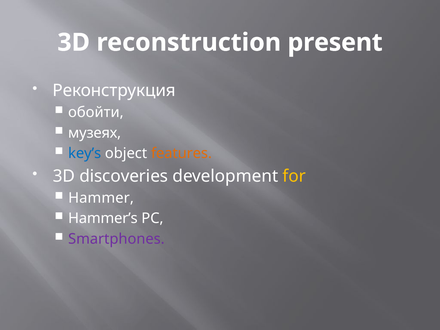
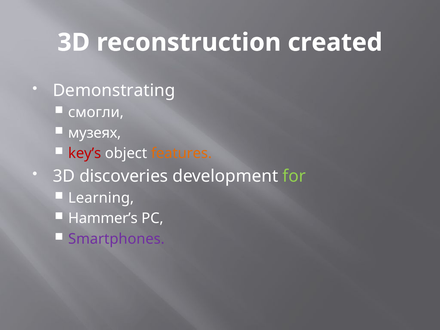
present: present -> created (335, 42)
Реконструкция: Реконструкция -> Demonstrating (114, 91)
обойти: обойти -> смогли (96, 112)
key’s colour: blue -> red (85, 153)
for colour: yellow -> light green (294, 176)
Hammer: Hammer -> Learning (101, 198)
